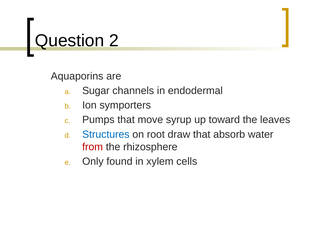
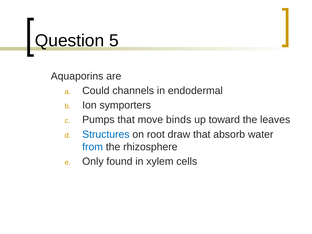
2: 2 -> 5 (114, 41)
Sugar: Sugar -> Could (96, 91)
syrup: syrup -> binds (179, 120)
from colour: red -> blue (93, 147)
